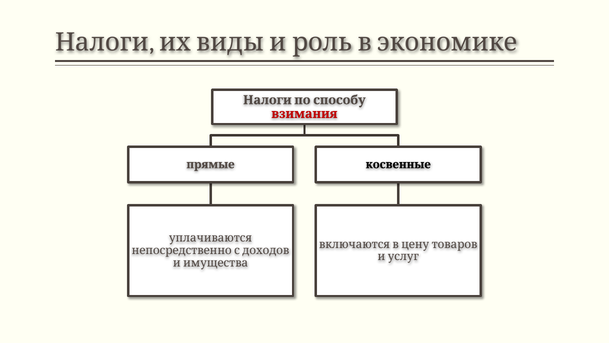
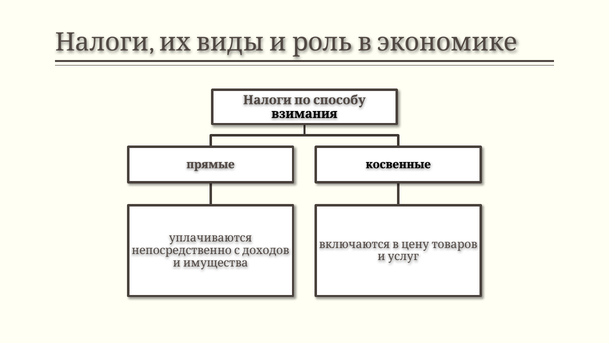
взимания colour: red -> black (304, 114)
